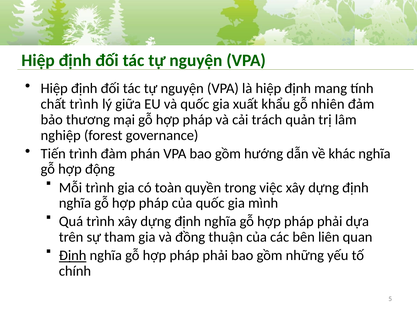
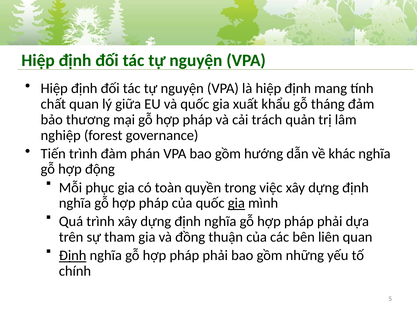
chất trình: trình -> quan (84, 104)
nhiên: nhiên -> tháng (328, 104)
Mỗi trình: trình -> phục (100, 187)
gia underline: none -> present (236, 203)
